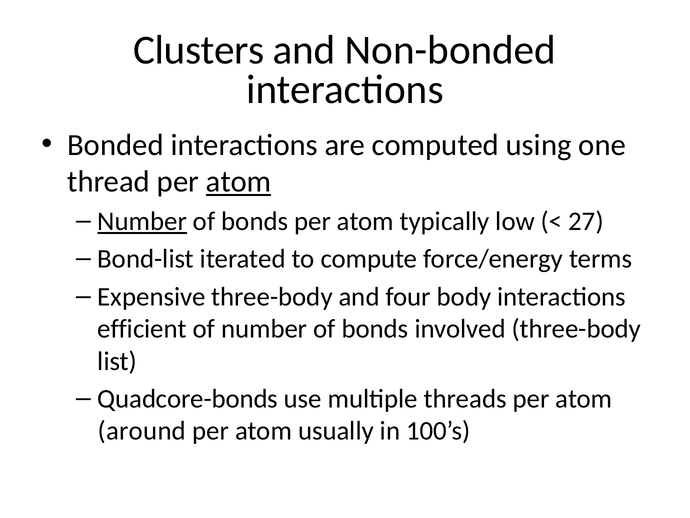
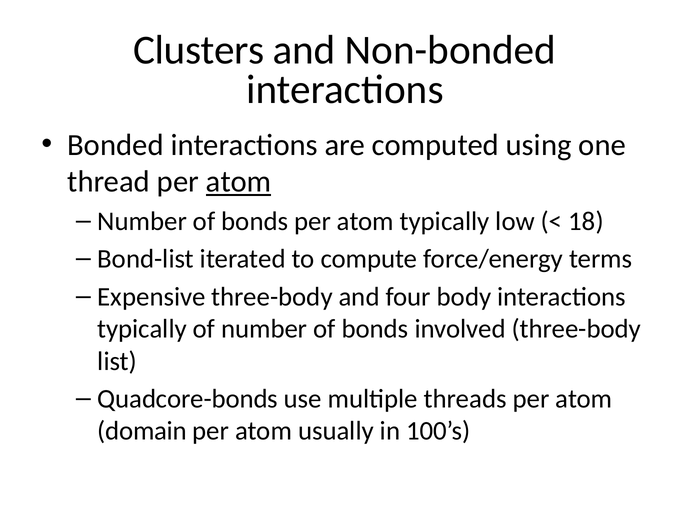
Number underline: present -> none (142, 221)
27: 27 -> 18 (586, 221)
efficient: efficient -> typically (142, 329)
around: around -> domain (142, 431)
